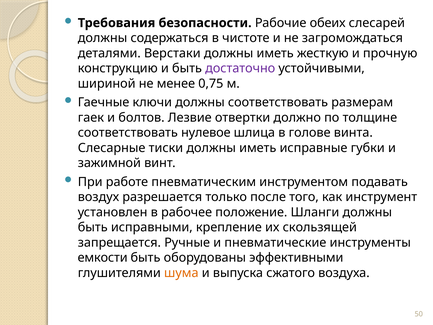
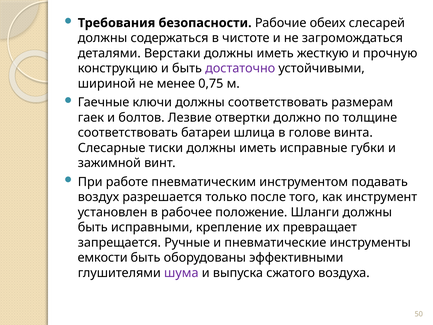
нулевое: нулевое -> батареи (206, 133)
скользящей: скользящей -> превращает (320, 227)
шума colour: orange -> purple (181, 273)
